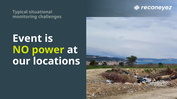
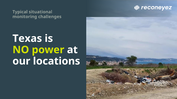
Event: Event -> Texas (27, 39)
